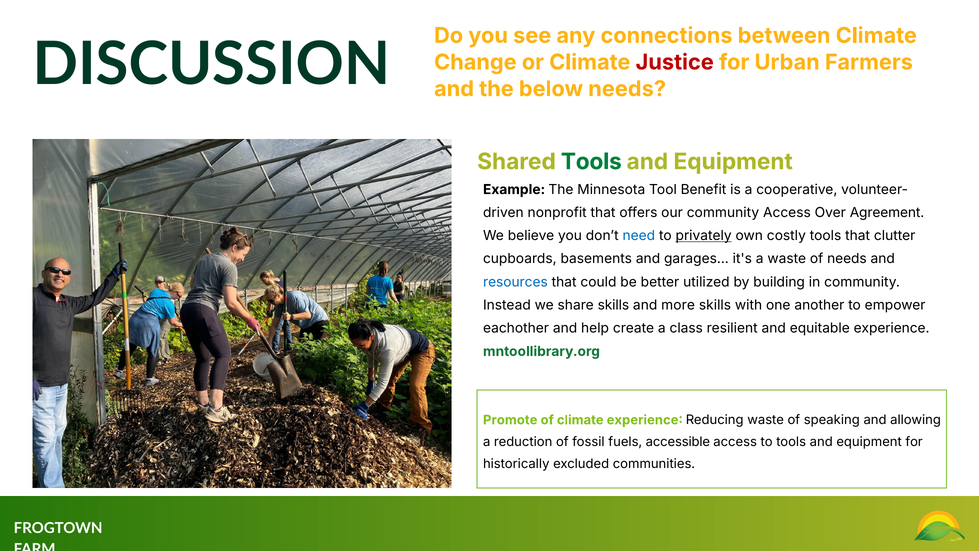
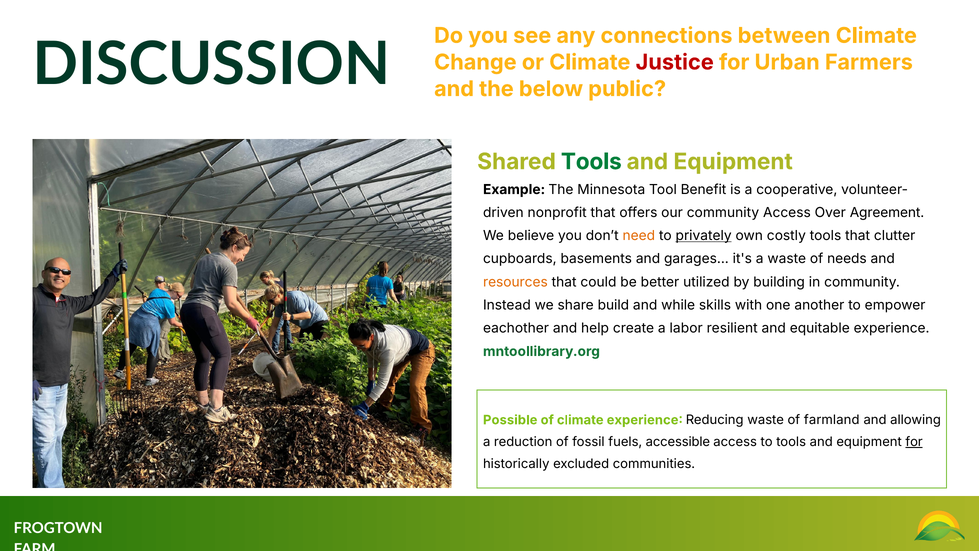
below needs: needs -> public (627, 89)
need colour: blue -> orange (639, 236)
resources colour: blue -> orange (515, 282)
share skills: skills -> build (613, 305)
more: more -> while (678, 305)
class: class -> labor (686, 328)
Promote: Promote -> Possible (510, 420)
speaking: speaking -> farmland (832, 420)
for underline: none -> present (914, 442)
